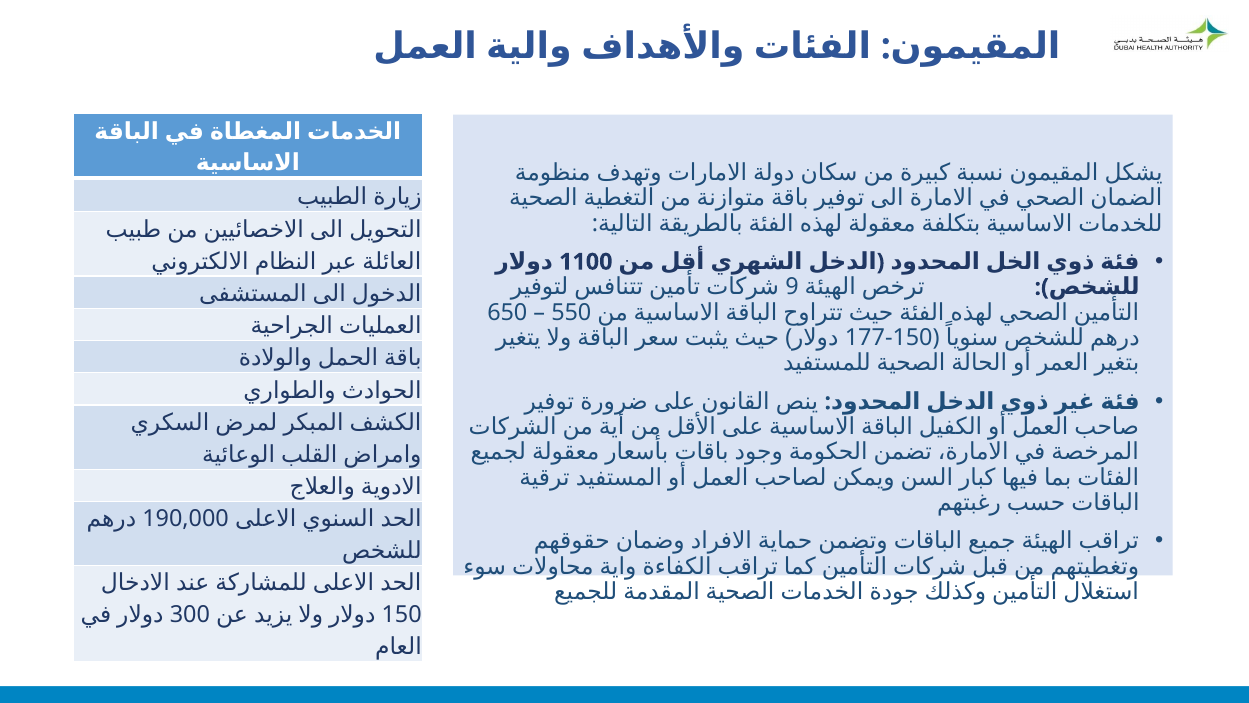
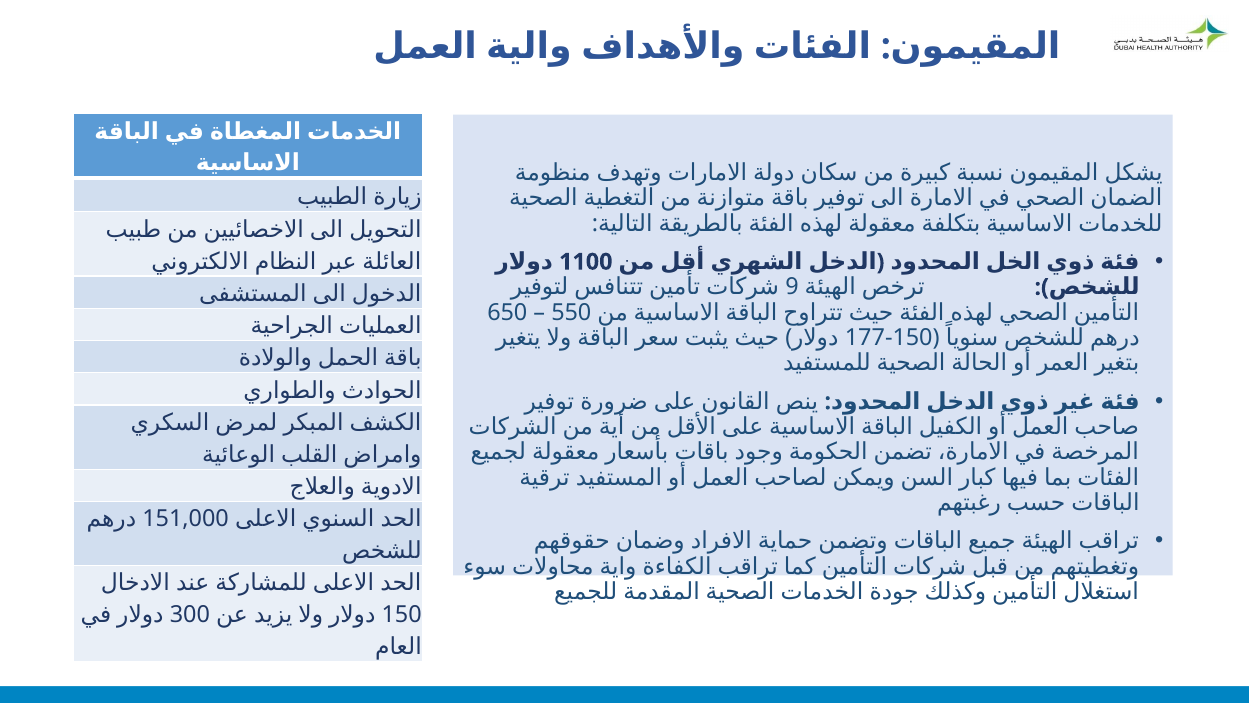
190,000: 190,000 -> 151,000 (186, 519)
